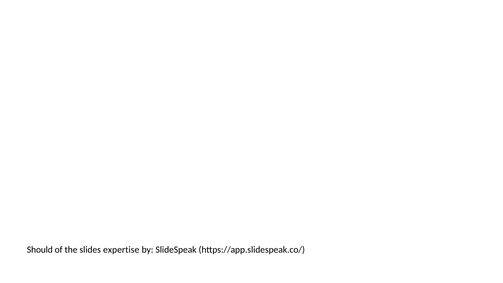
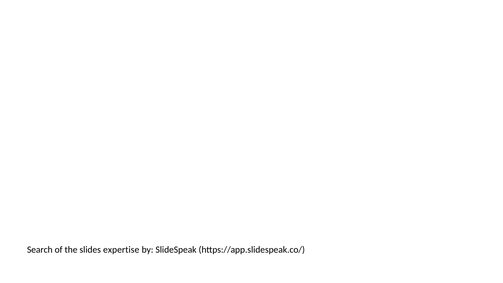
Should: Should -> Search (40, 250)
